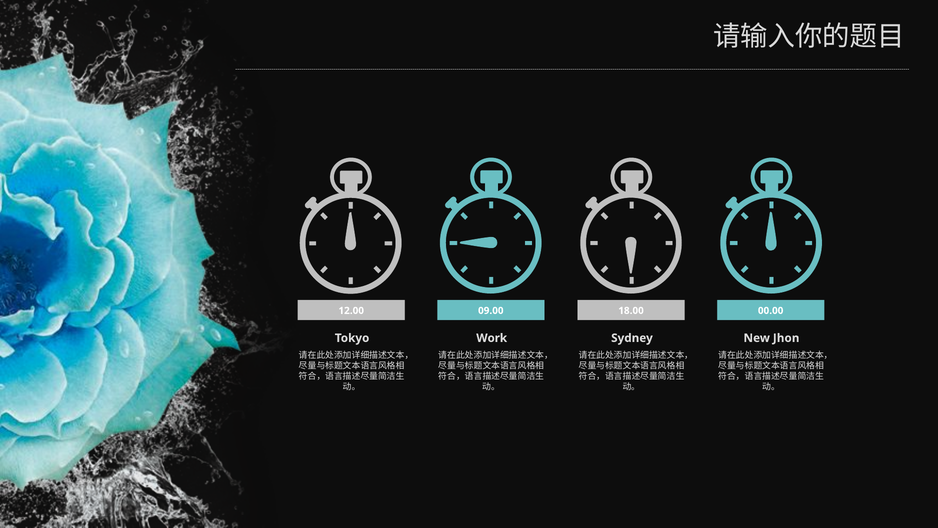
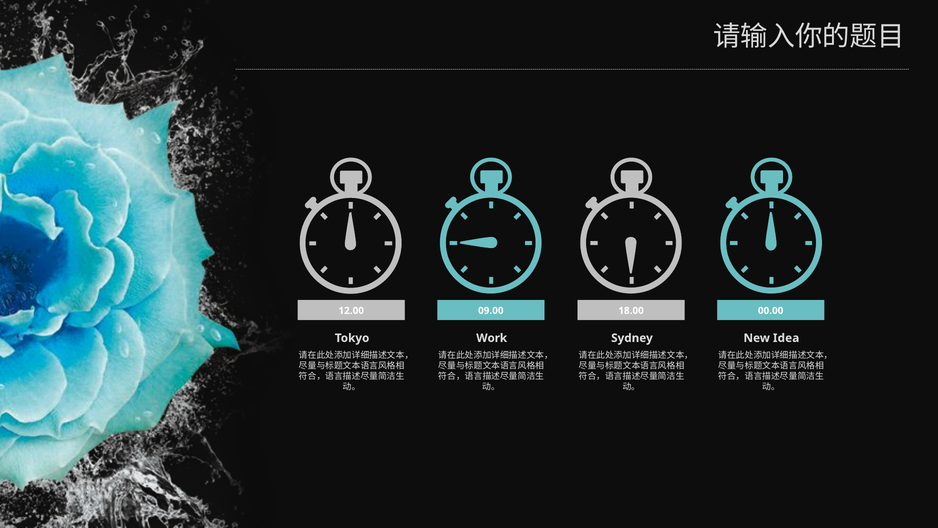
Jhon: Jhon -> Idea (786, 338)
